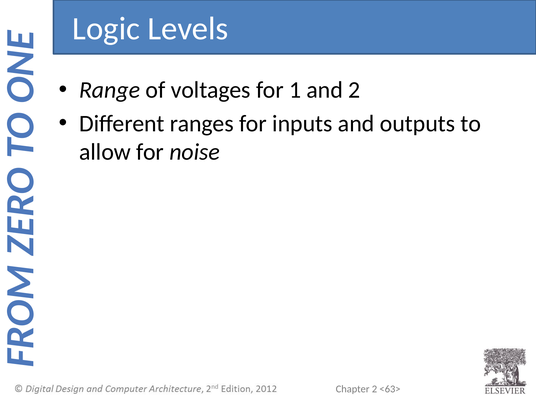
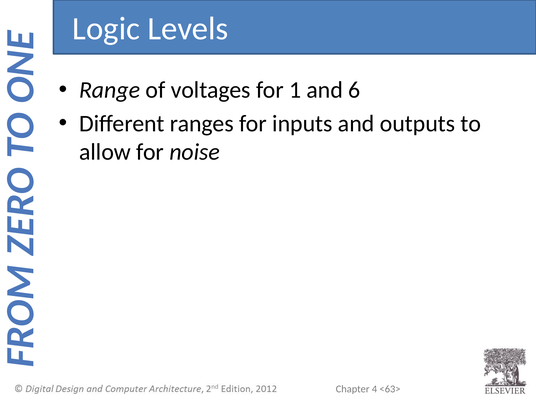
and 2: 2 -> 6 (354, 90)
2: 2 -> 4 (374, 389)
